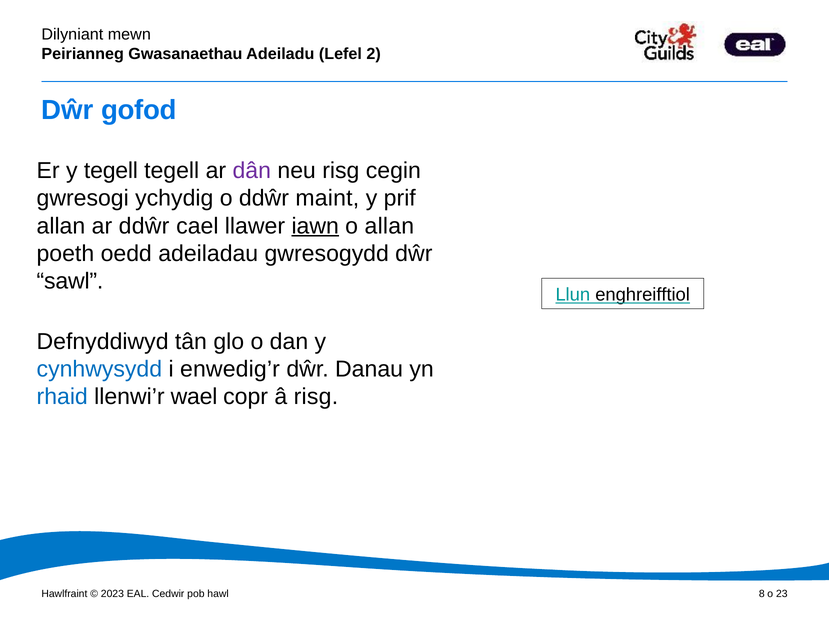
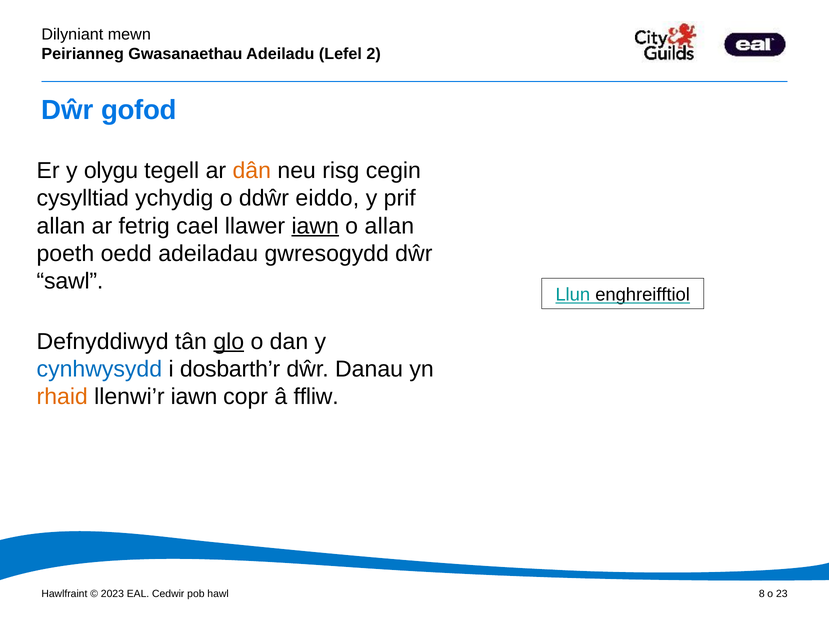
y tegell: tegell -> olygu (111, 171)
dân colour: purple -> orange (252, 171)
gwresogi: gwresogi -> cysylltiad (83, 199)
maint: maint -> eiddo (327, 199)
ar ddŵr: ddŵr -> fetrig (144, 226)
glo underline: none -> present (229, 342)
enwedig’r: enwedig’r -> dosbarth’r (230, 370)
rhaid colour: blue -> orange (62, 397)
llenwi’r wael: wael -> iawn (194, 397)
â risg: risg -> ffliw (316, 397)
